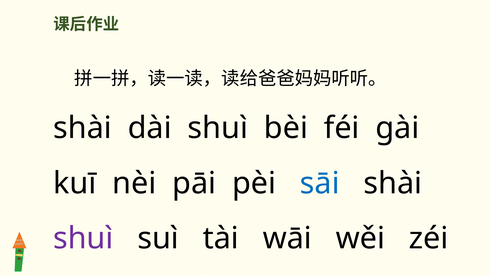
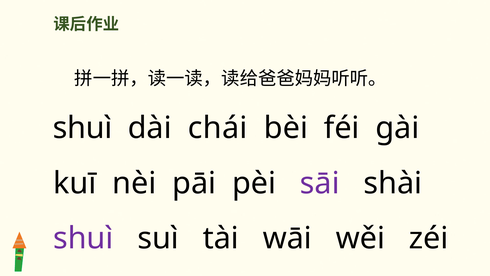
shài: shài -> shuì (83, 128)
dài shuì: shuì -> chái (218, 128)
sāi colour: blue -> purple (320, 183)
